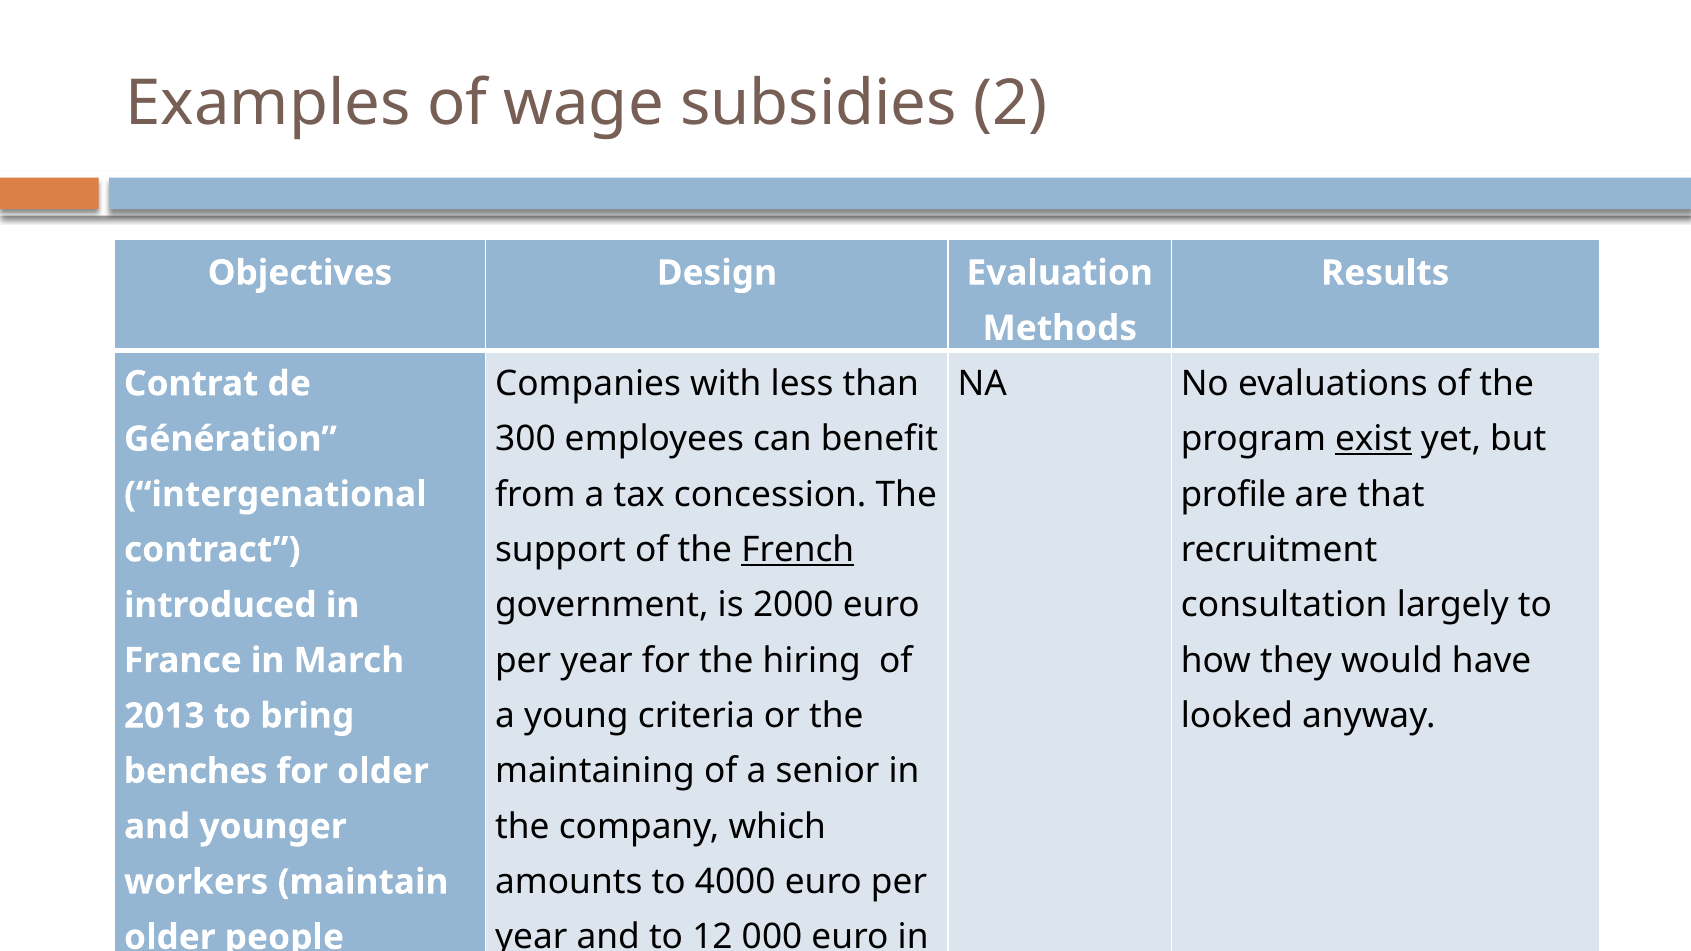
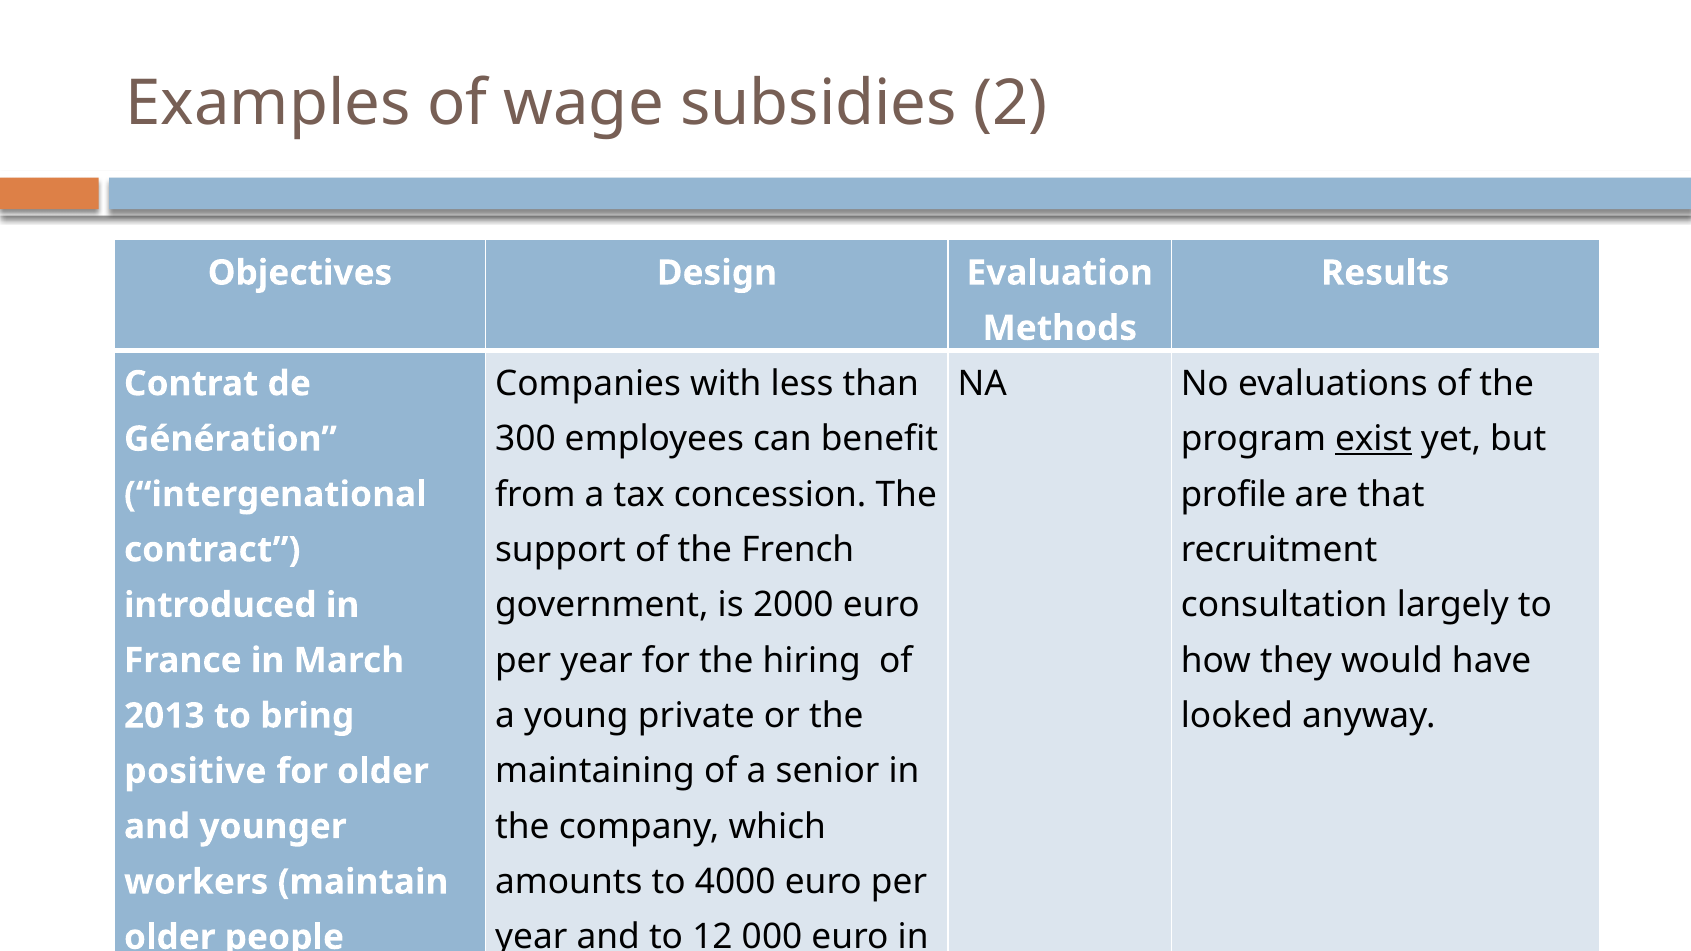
French underline: present -> none (798, 550)
criteria: criteria -> private (696, 716)
benches: benches -> positive (195, 771)
